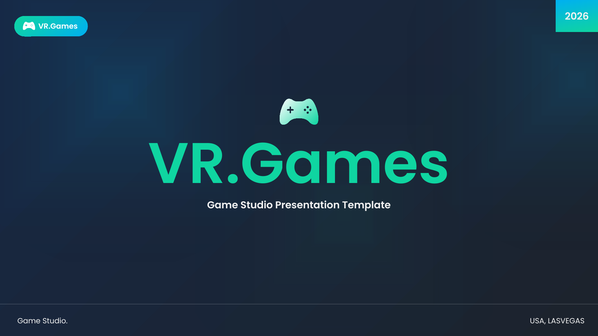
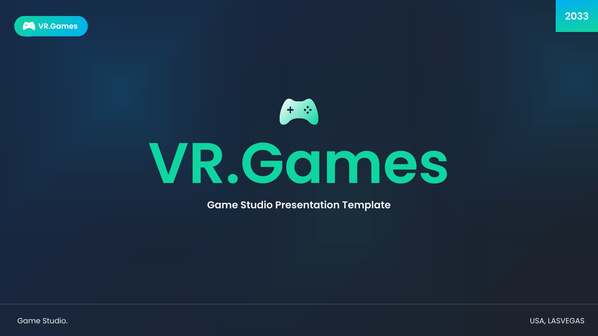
2026: 2026 -> 2033 (577, 17)
